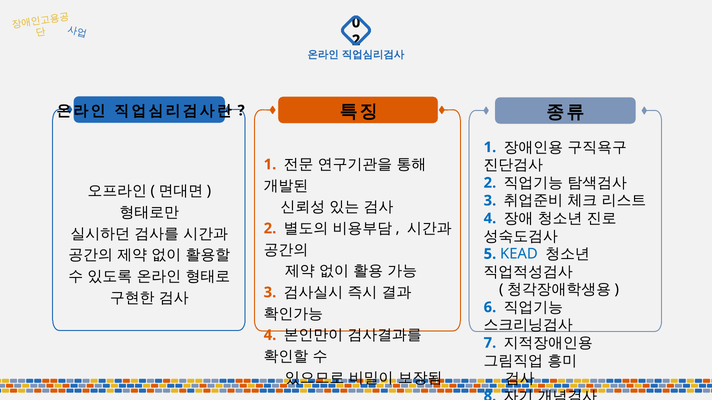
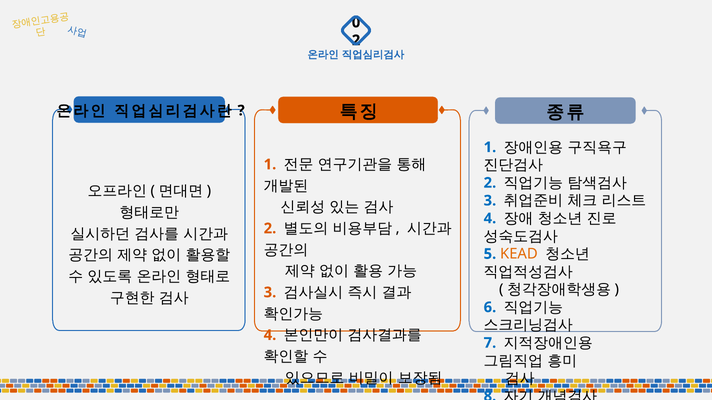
KEAD colour: blue -> orange (519, 254)
